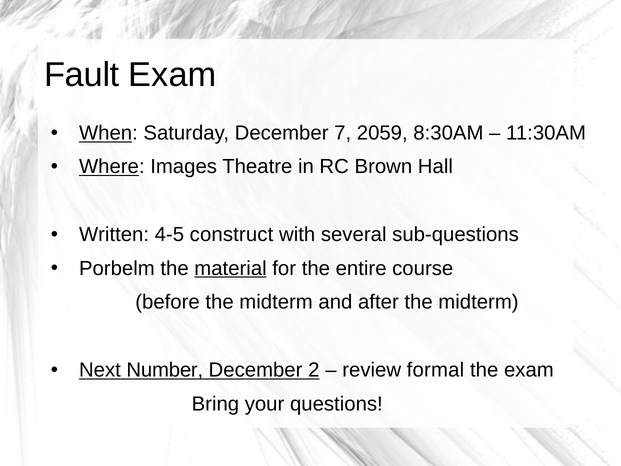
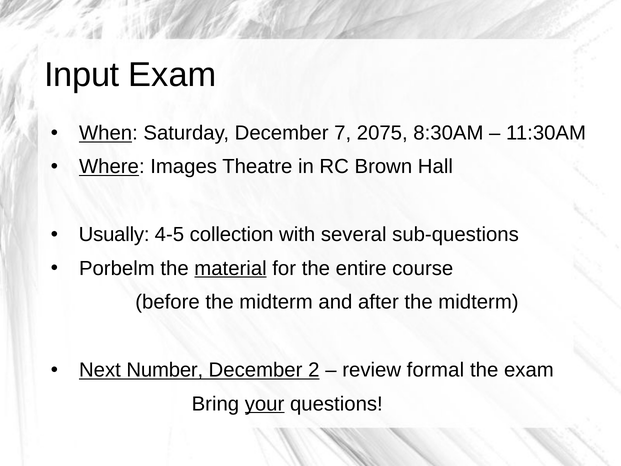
Fault: Fault -> Input (82, 75)
2059: 2059 -> 2075 (382, 133)
Written: Written -> Usually (114, 234)
construct: construct -> collection (232, 234)
your underline: none -> present (265, 404)
